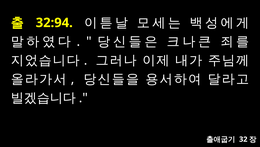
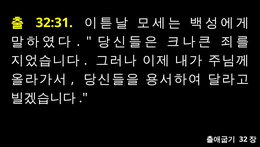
32:94: 32:94 -> 32:31 (54, 23)
